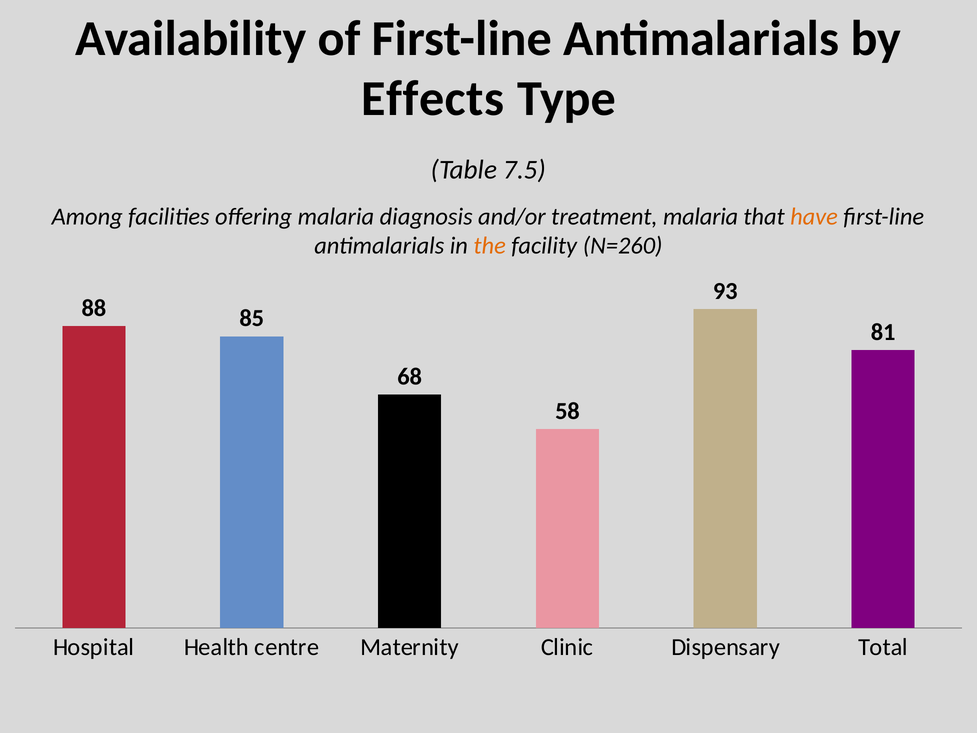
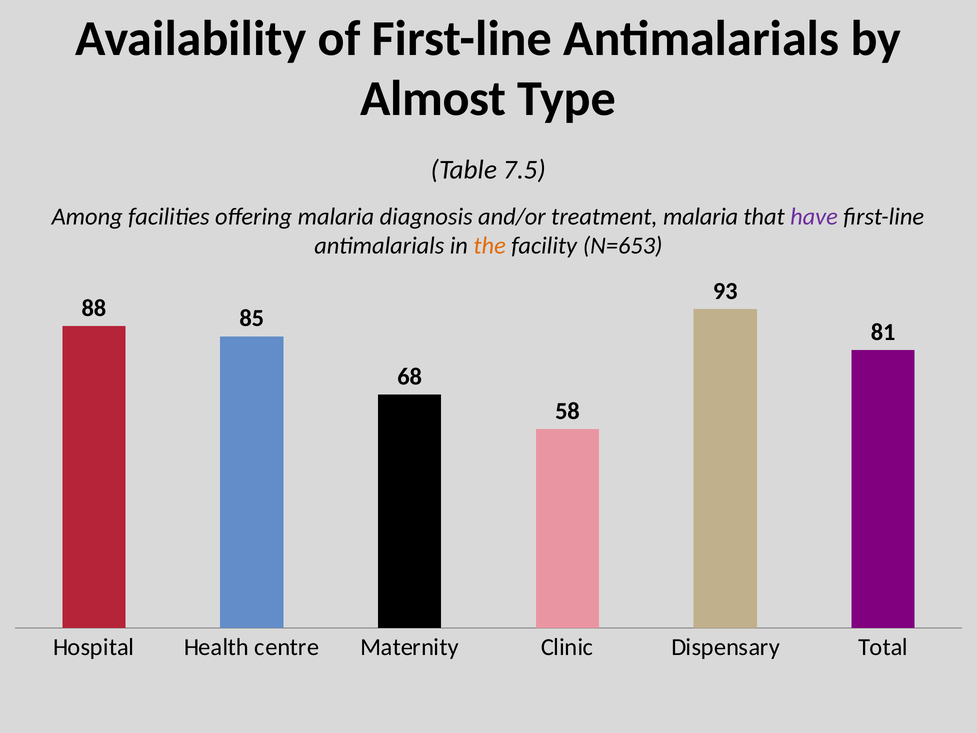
Effects: Effects -> Almost (433, 99)
have colour: orange -> purple (814, 217)
N=260: N=260 -> N=653 (623, 246)
